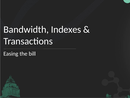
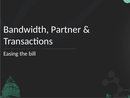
Indexes: Indexes -> Partner (66, 29)
